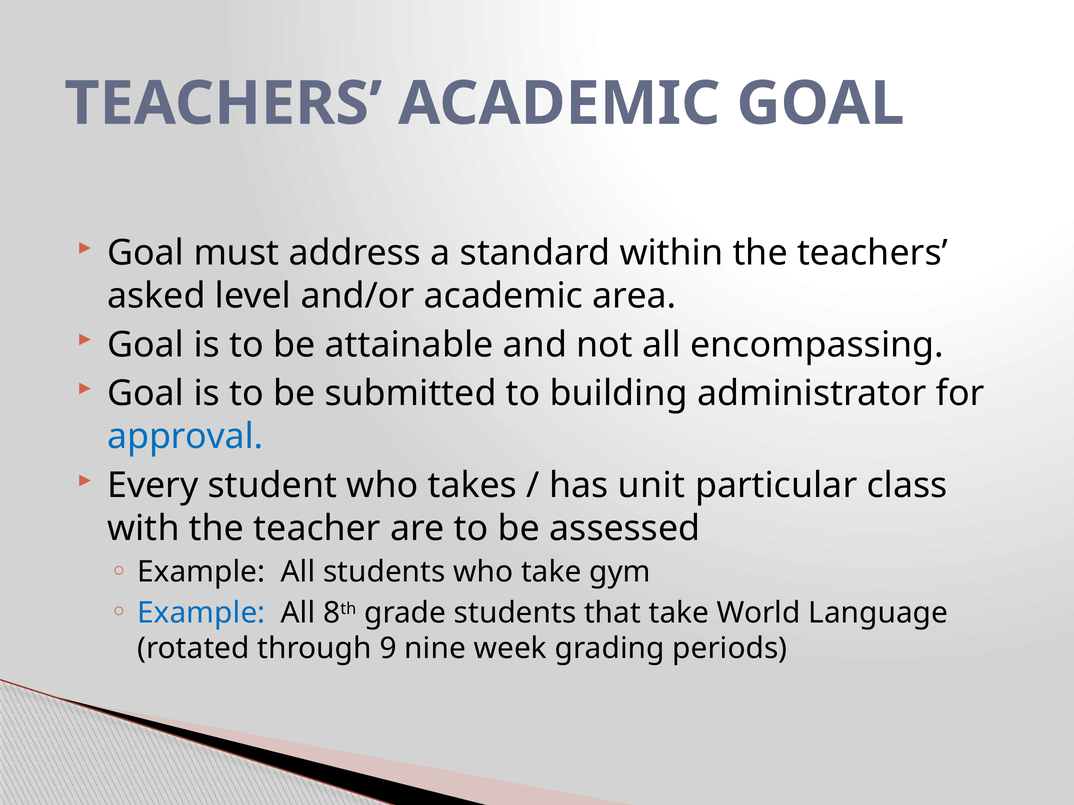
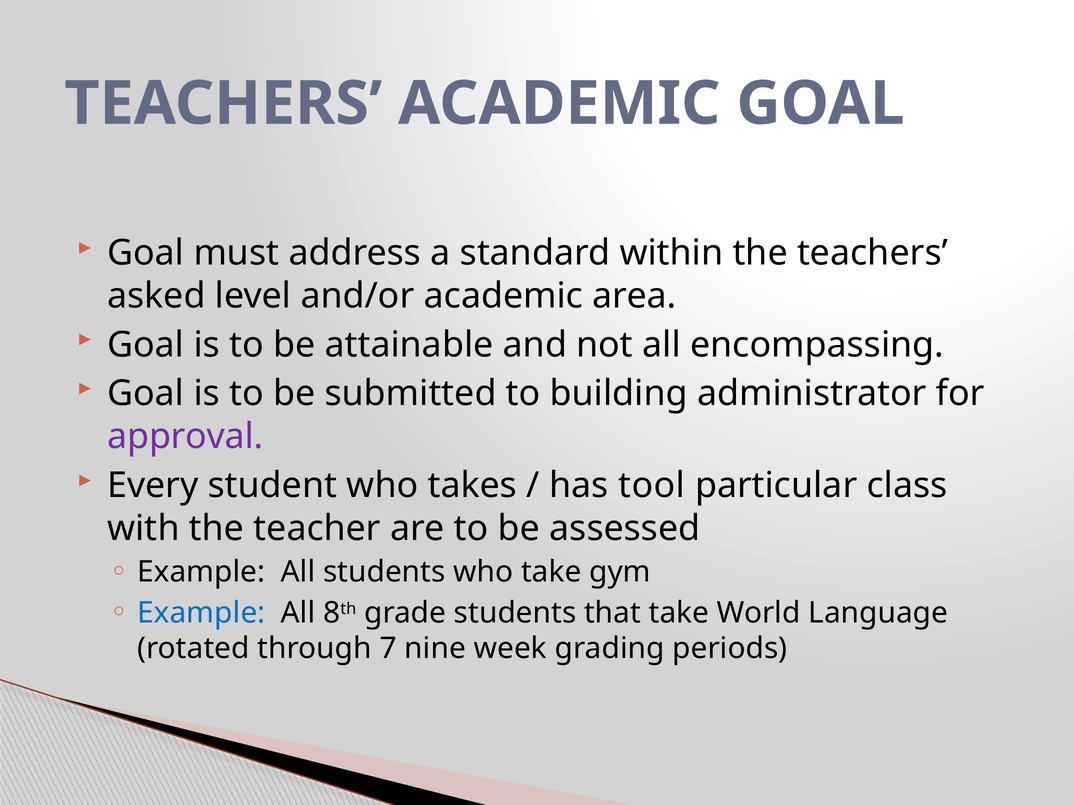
approval colour: blue -> purple (185, 437)
unit: unit -> tool (652, 486)
9: 9 -> 7 (388, 649)
